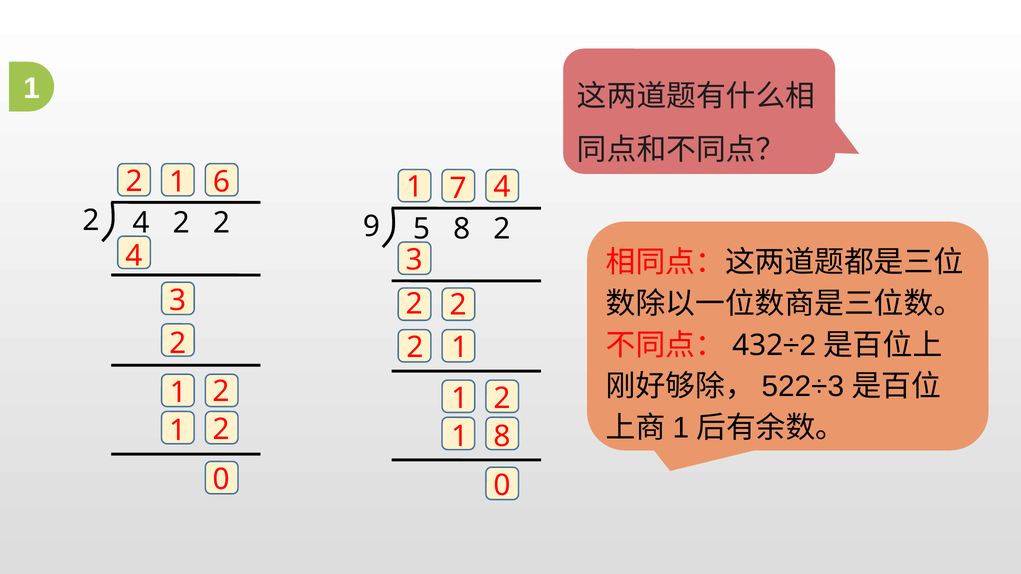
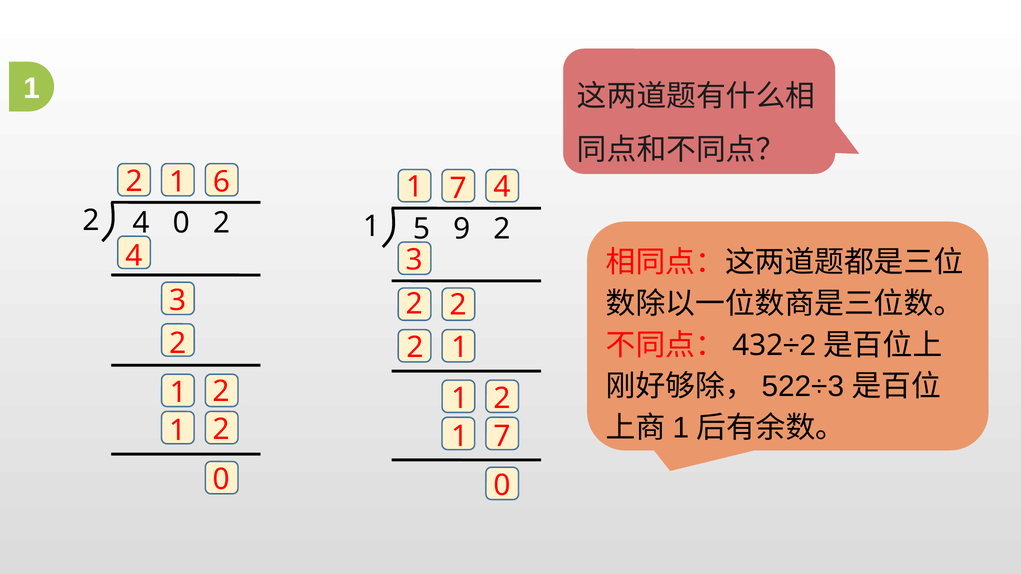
2: 2 -> 0 (181, 223)
9: 9 -> 1 (371, 227)
5 8: 8 -> 9 (462, 229)
1 8: 8 -> 7 (502, 437)
